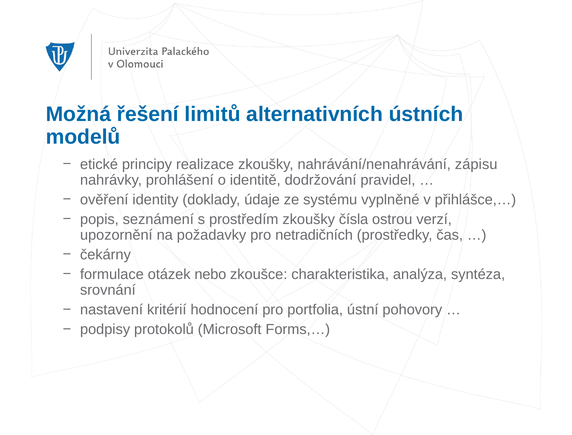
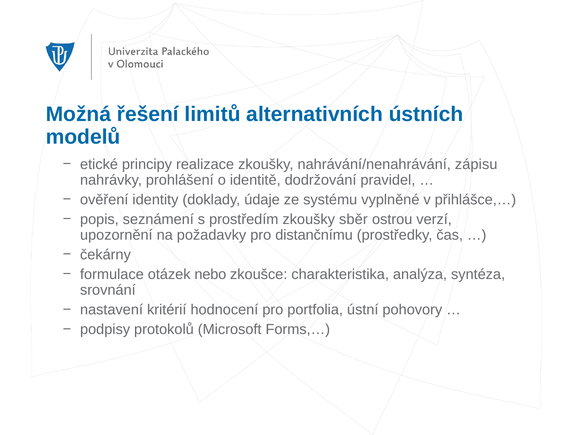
čísla: čísla -> sběr (353, 219)
netradičních: netradičních -> distančnímu (314, 235)
